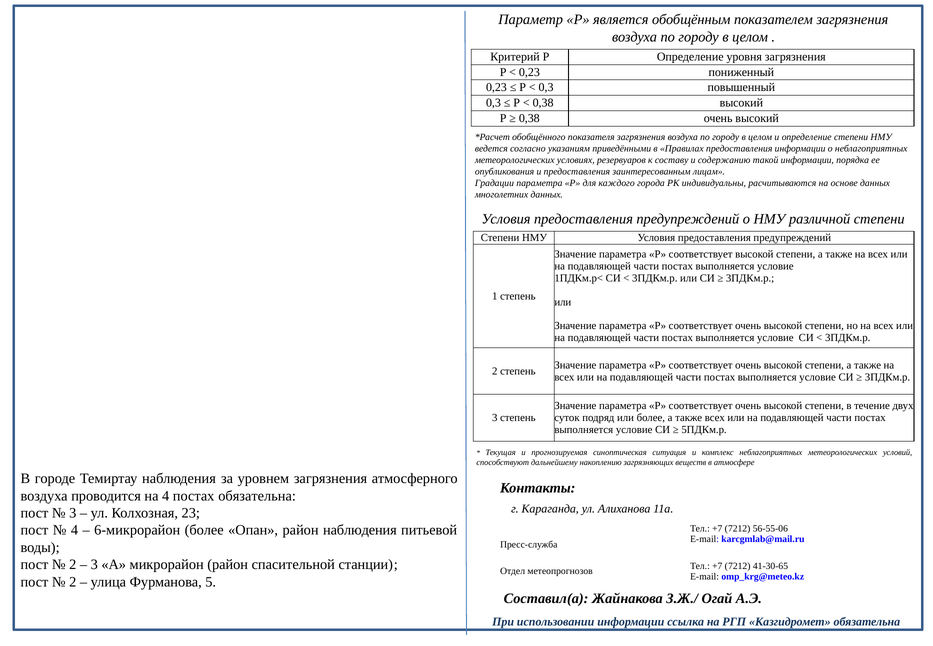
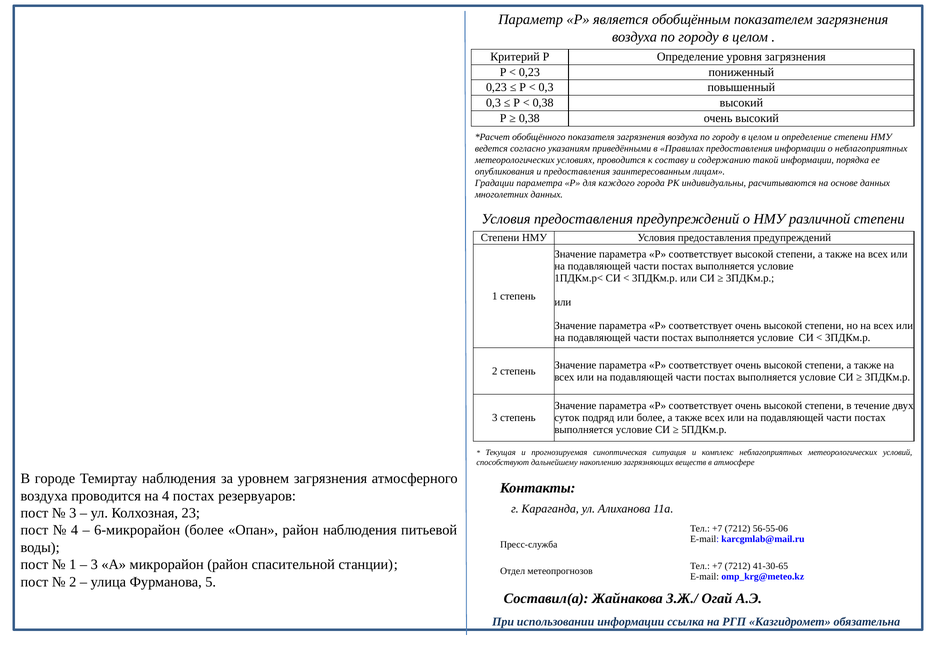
условиях резервуаров: резервуаров -> проводится (621, 160)
постах обязательна: обязательна -> резервуаров (257, 496)
2: 2 -> 1 (73, 565)
